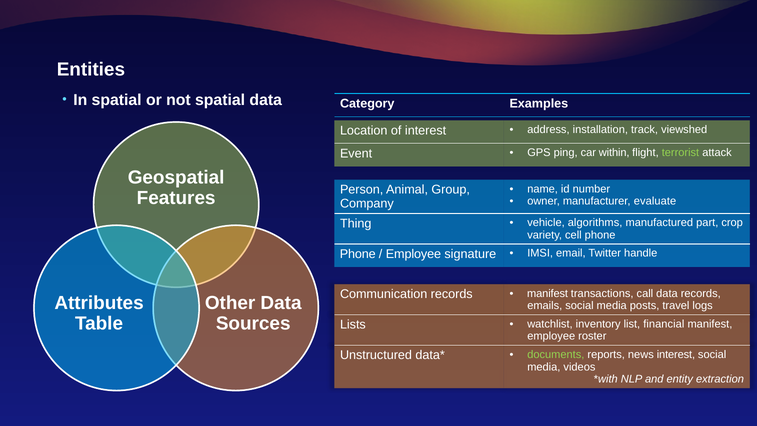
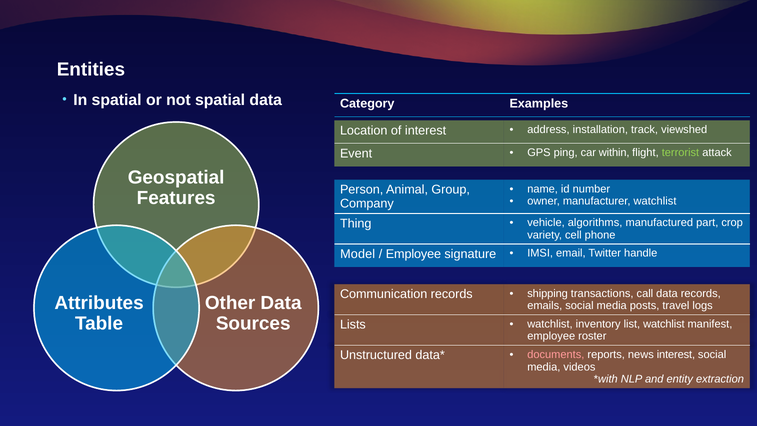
manufacturer evaluate: evaluate -> watchlist (655, 201)
Phone: Phone -> Model (358, 254)
manifest: manifest -> shipping (548, 293)
list financial: financial -> watchlist (664, 324)
documents colour: light green -> pink (556, 354)
